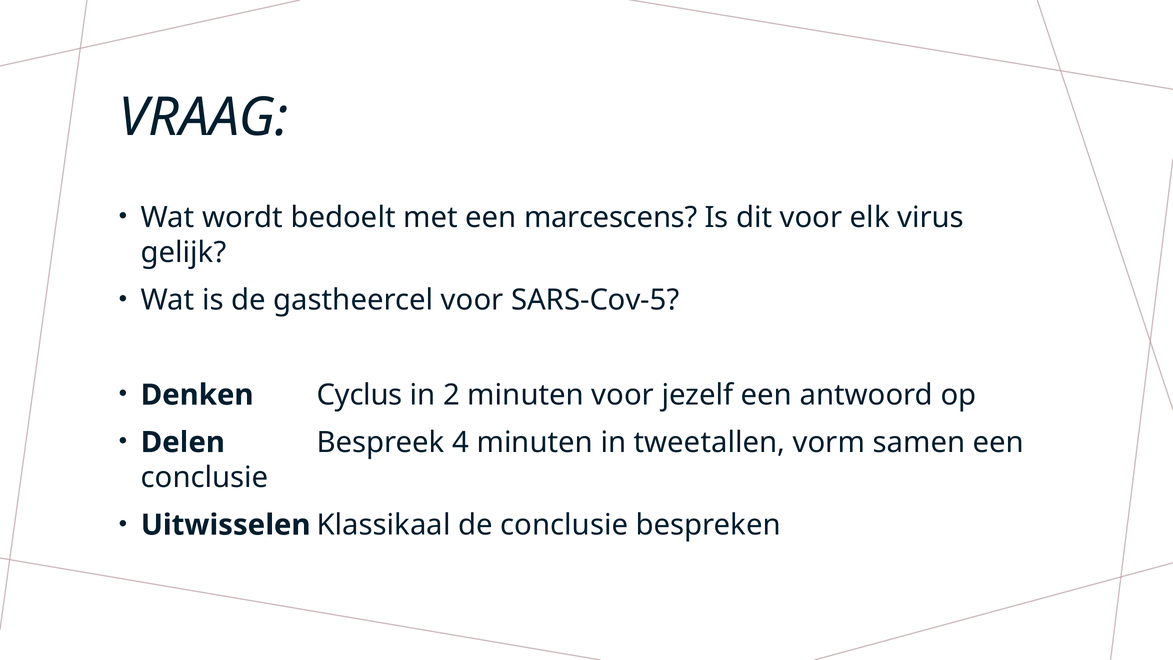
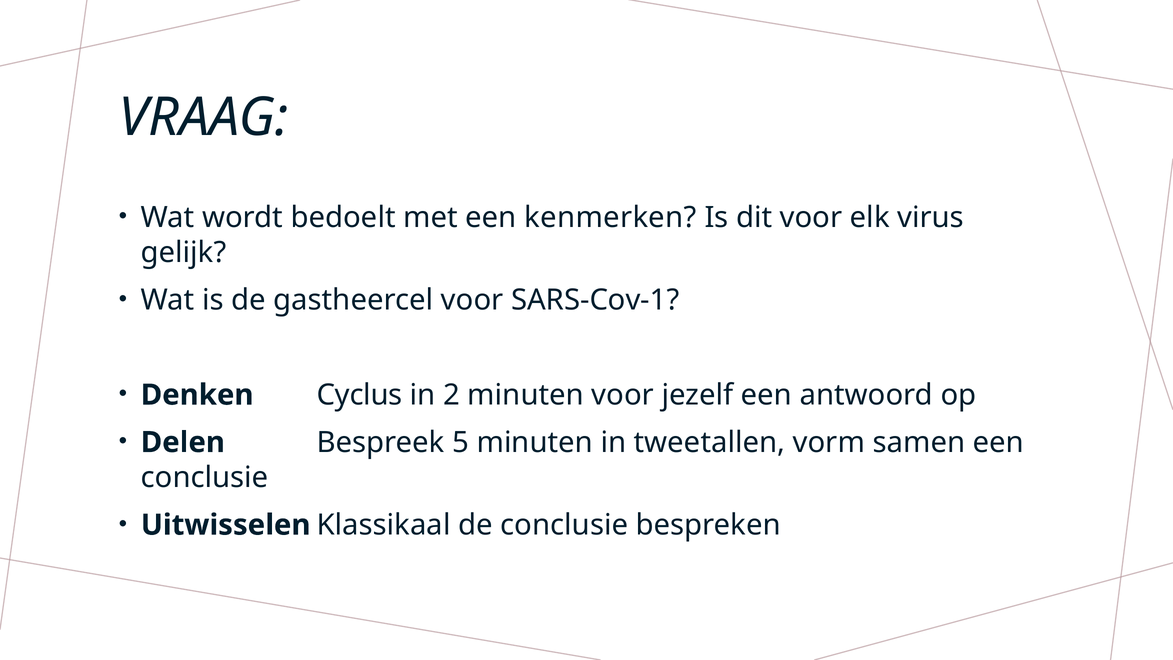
marcescens: marcescens -> kenmerken (610, 217)
SARS-Cov-5: SARS-Cov-5 -> SARS-Cov-1 (595, 300)
4: 4 -> 5 (461, 442)
